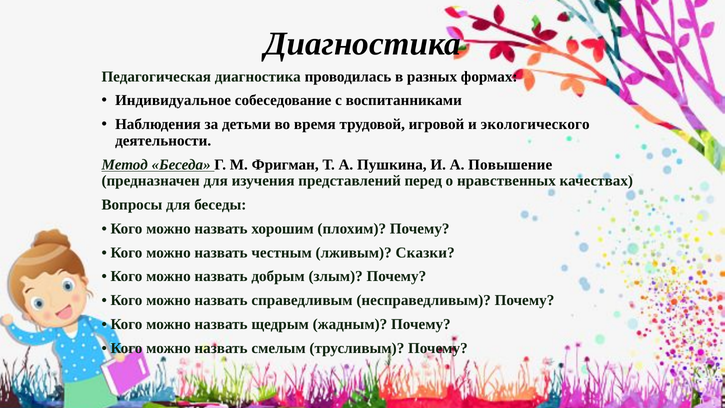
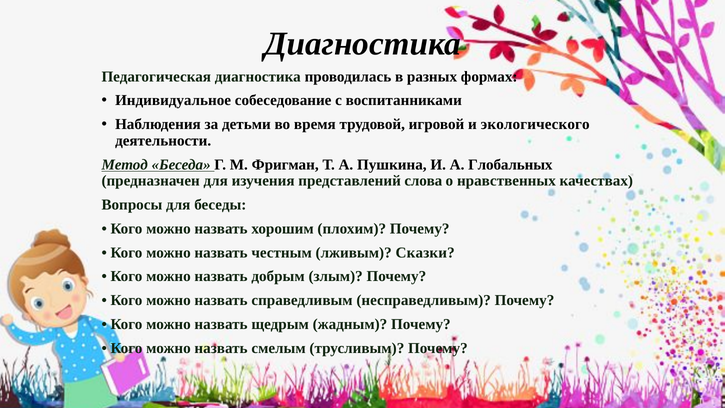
Повышение: Повышение -> Глобальных (510, 164)
перед: перед -> слова (423, 181)
